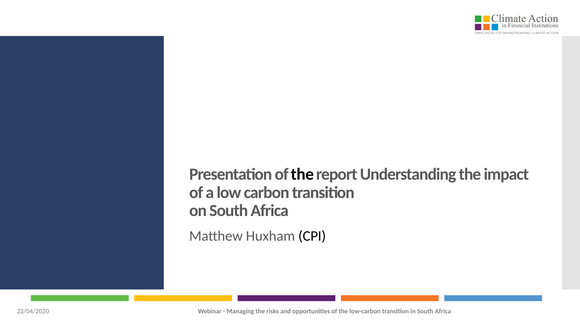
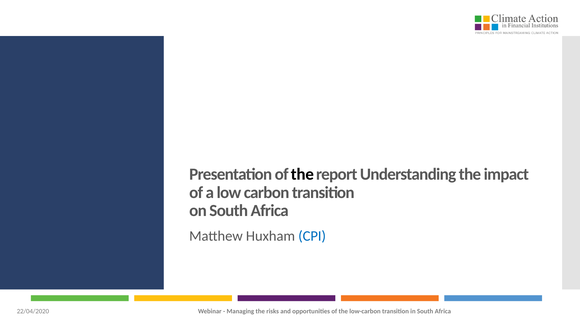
CPI colour: black -> blue (312, 236)
